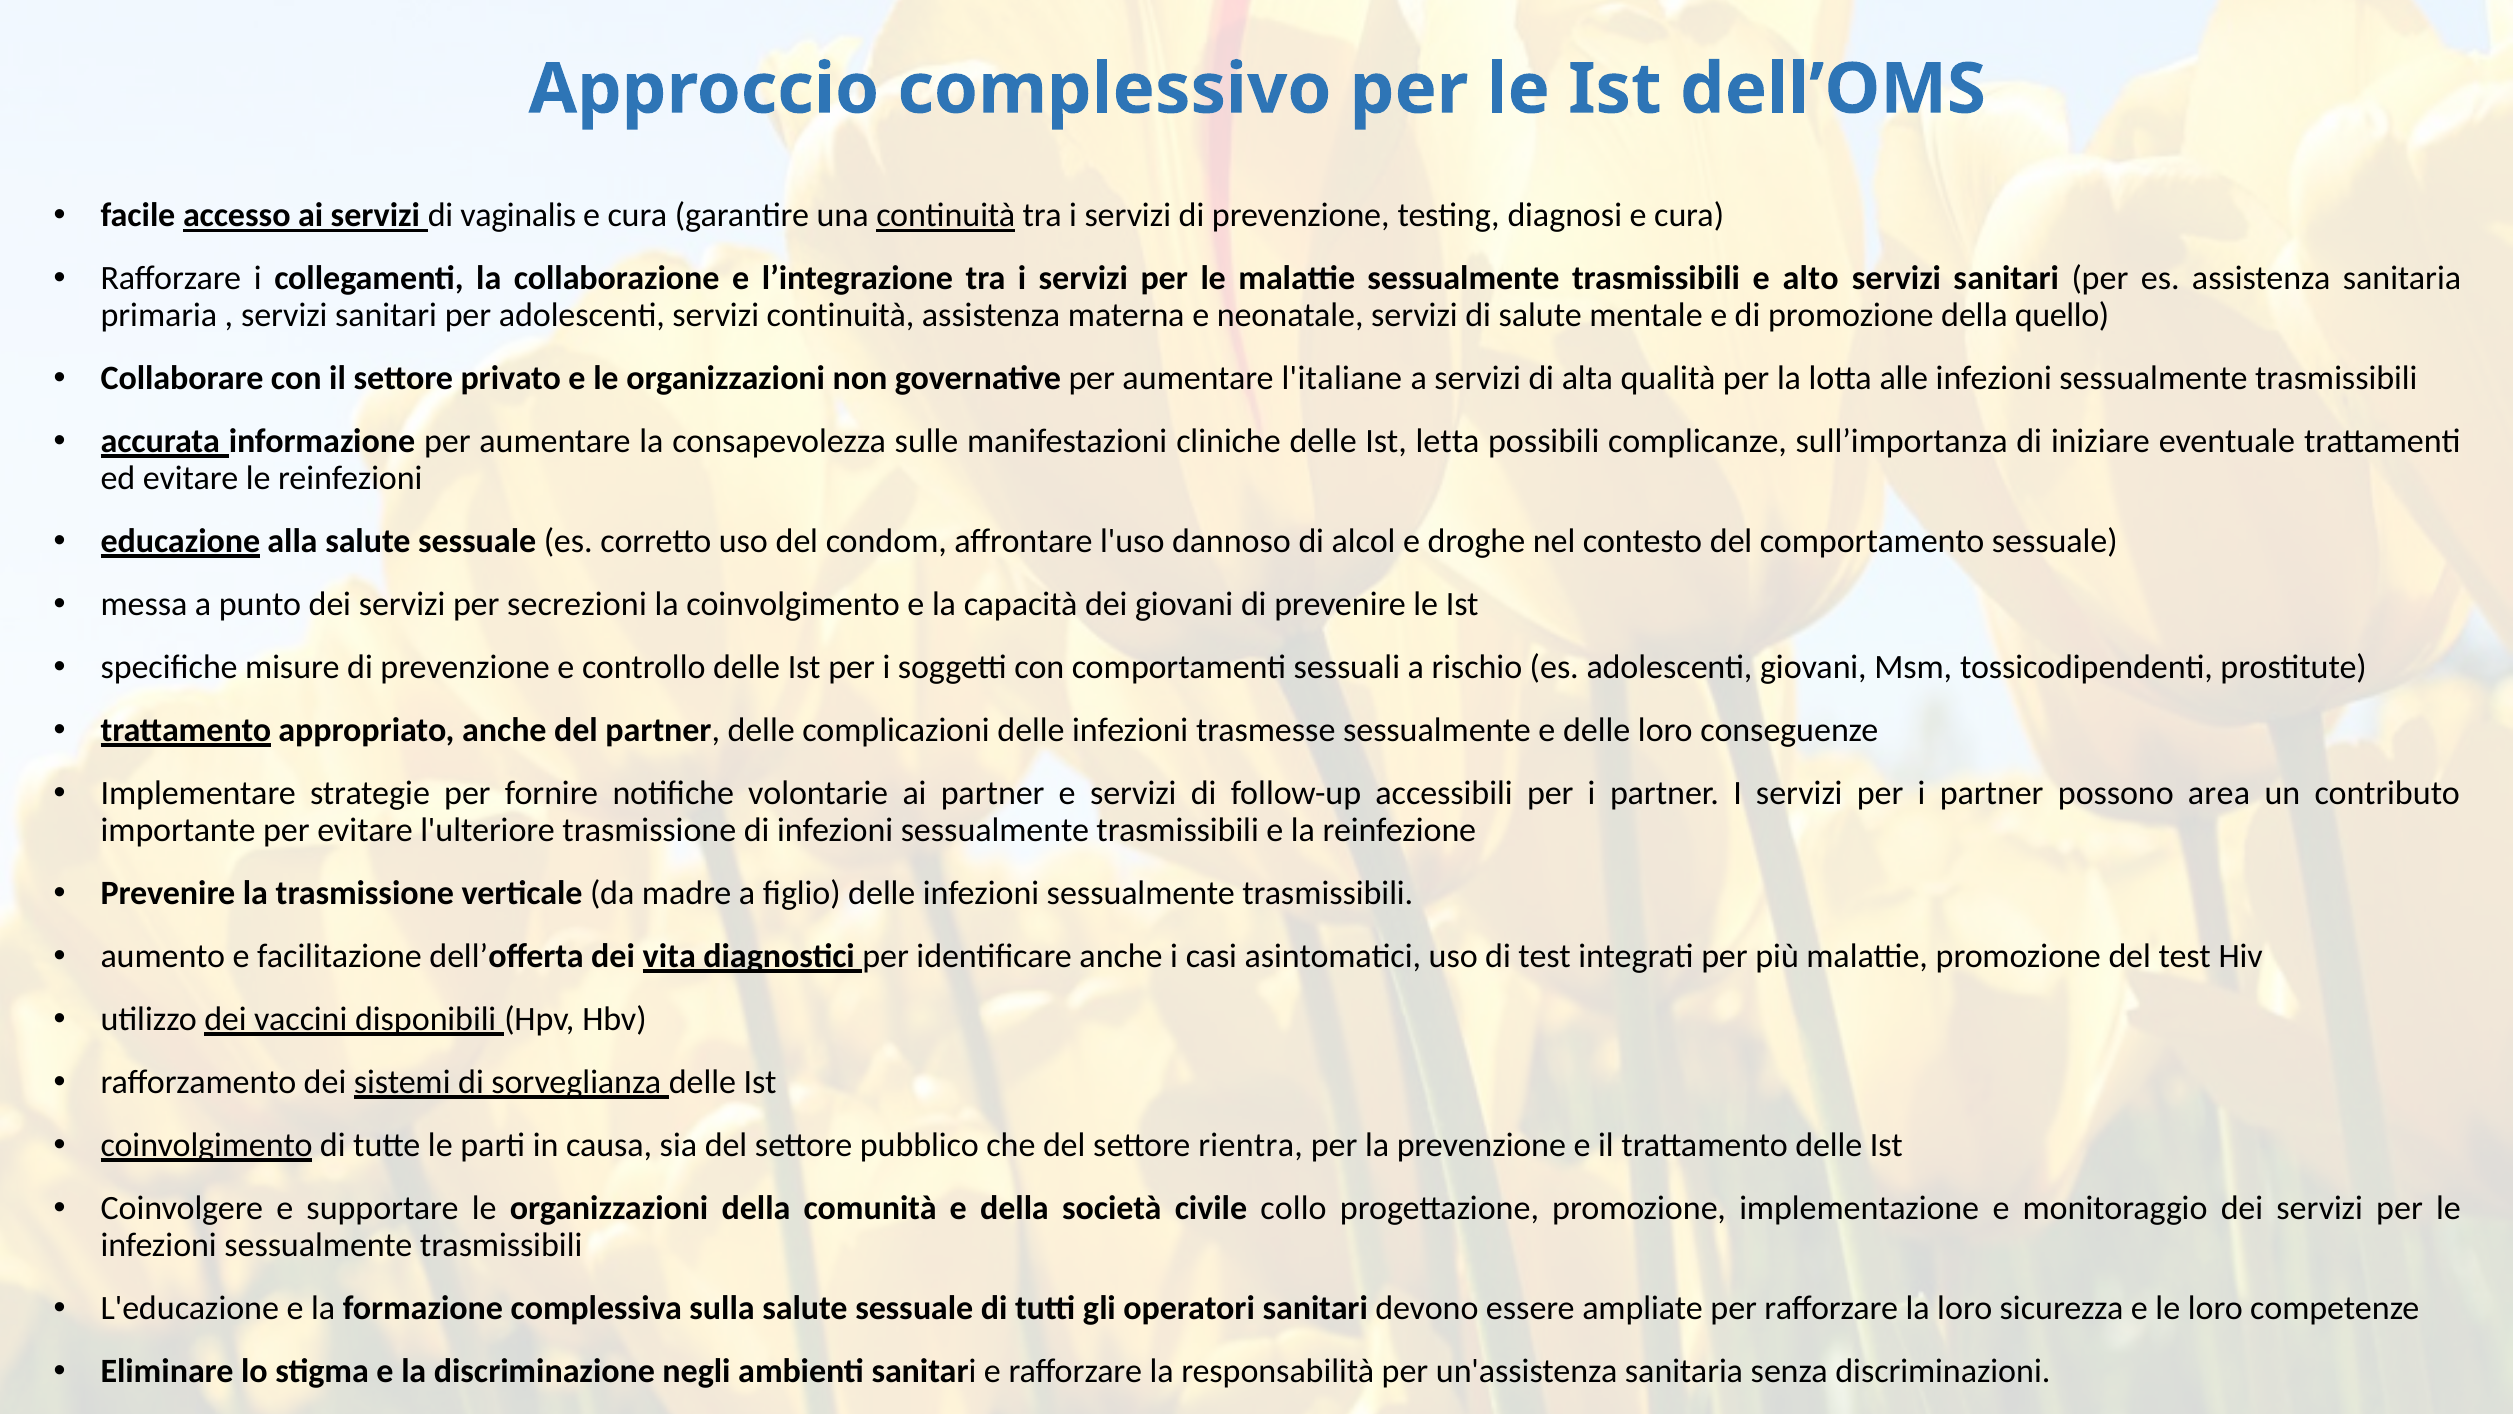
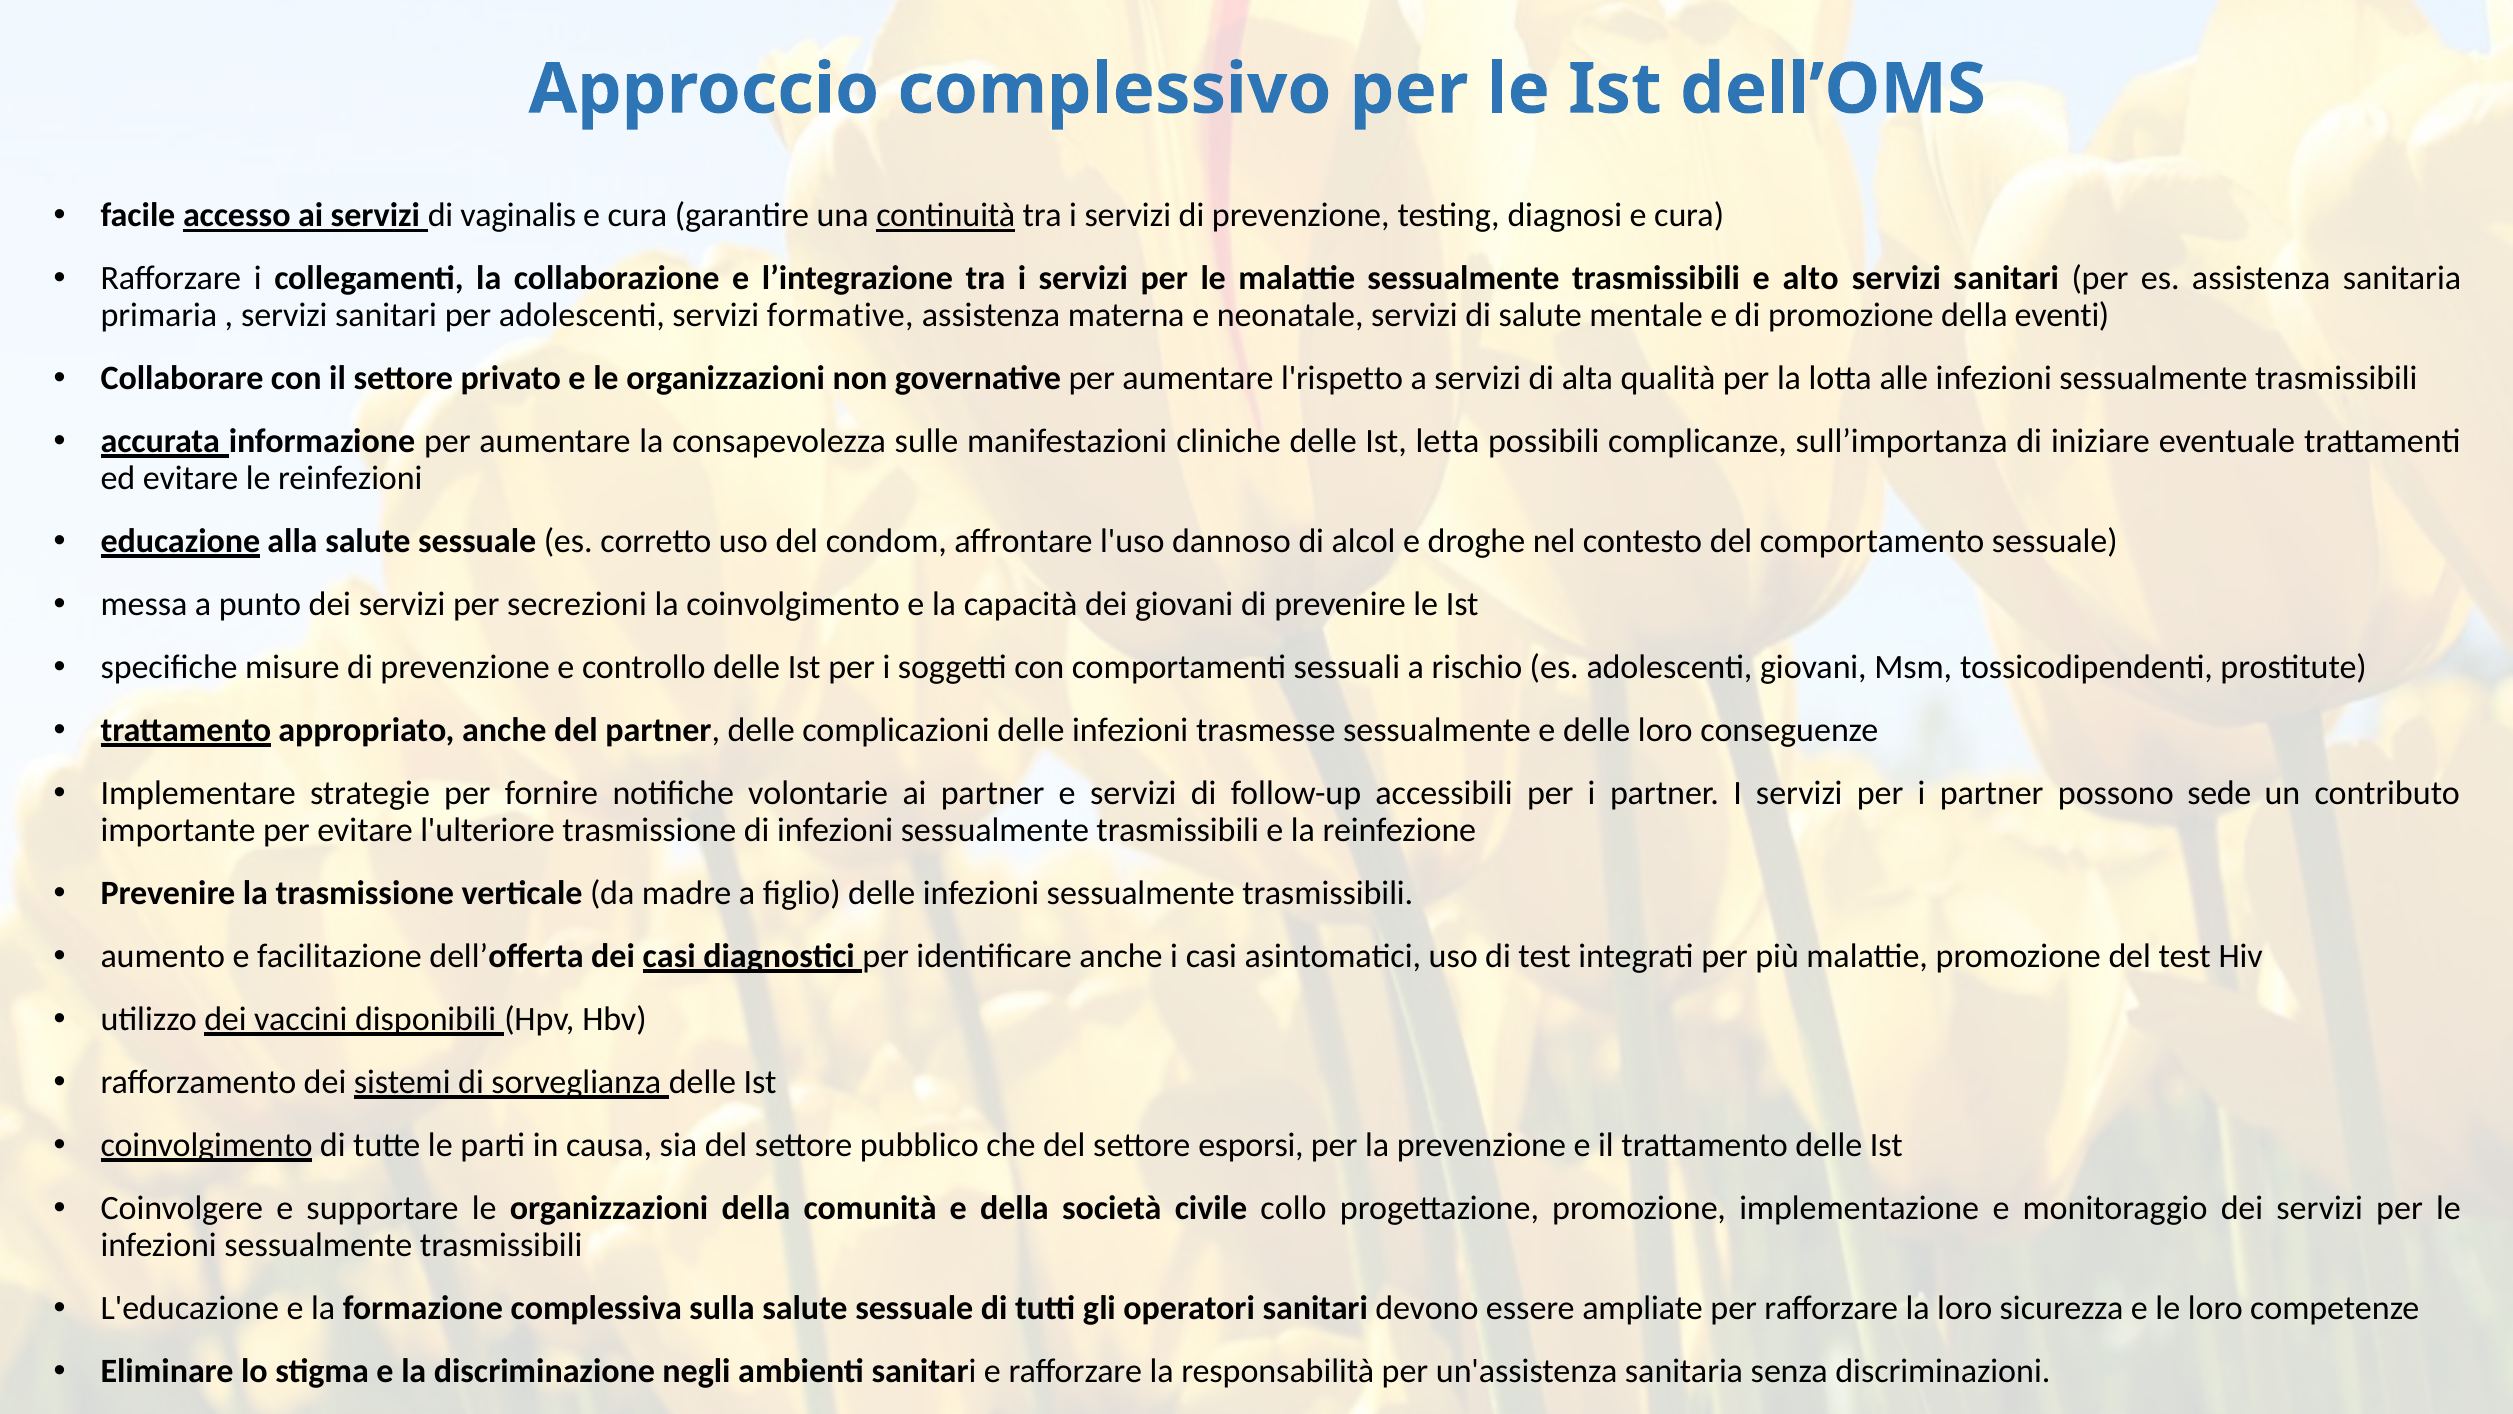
servizi continuità: continuità -> formative (840, 315)
quello: quello -> eventi (2062, 315)
l'italiane: l'italiane -> l'rispetto (1342, 378)
area: area -> sede (2219, 793)
dei vita: vita -> casi (669, 956)
rientra: rientra -> esporsi (1251, 1145)
